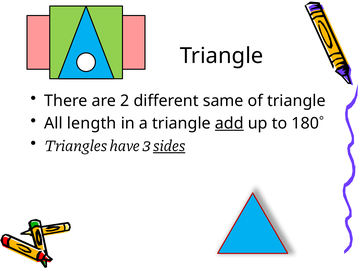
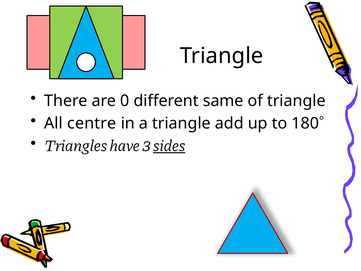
2: 2 -> 0 (125, 101)
length: length -> centre (92, 123)
add underline: present -> none (229, 123)
